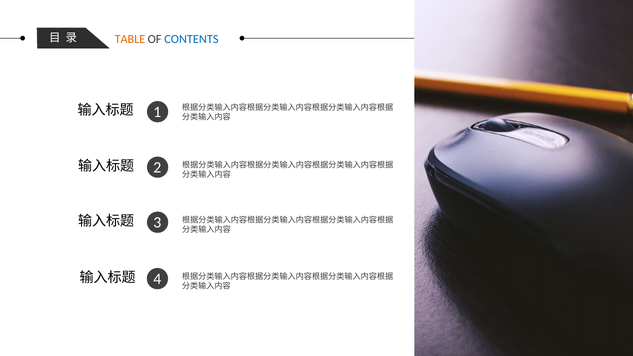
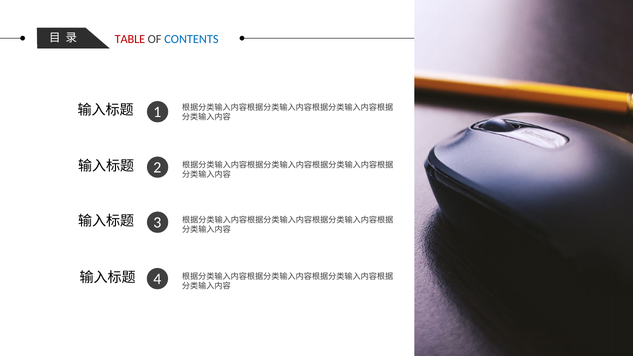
TABLE colour: orange -> red (130, 39)
